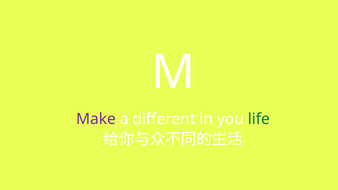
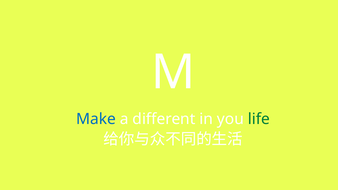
Make colour: purple -> blue (96, 119)
